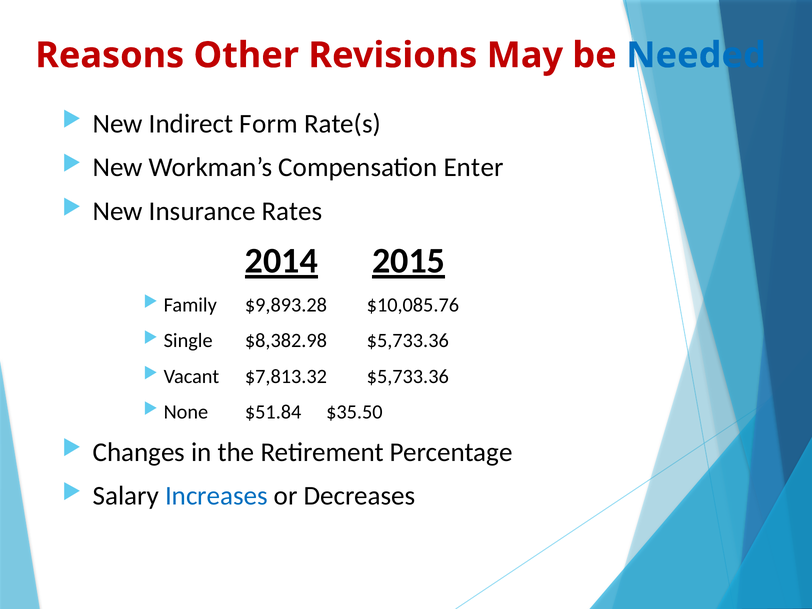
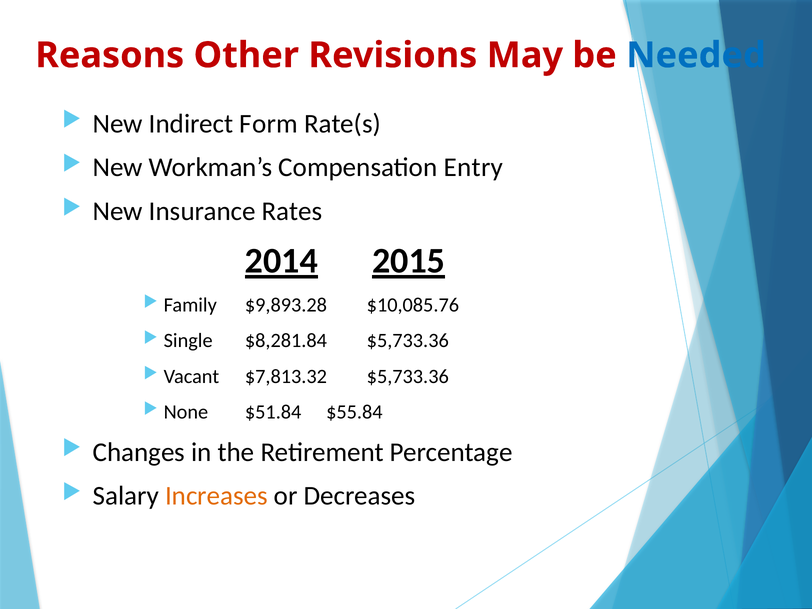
Enter: Enter -> Entry (474, 167)
$8,382.98: $8,382.98 -> $8,281.84 (286, 341)
$35.50: $35.50 -> $55.84 (354, 412)
Increases colour: blue -> orange (216, 496)
